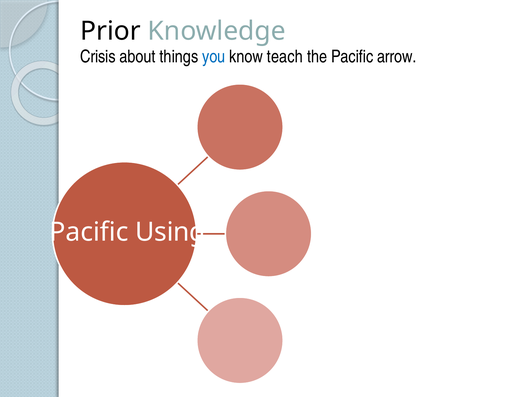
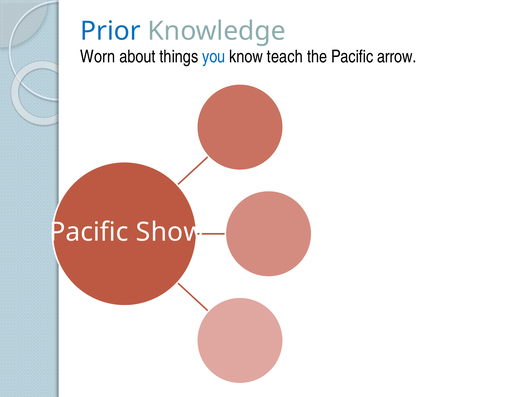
Prior colour: black -> blue (110, 31)
Crisis: Crisis -> Worn (98, 57)
Using: Using -> Show (170, 232)
